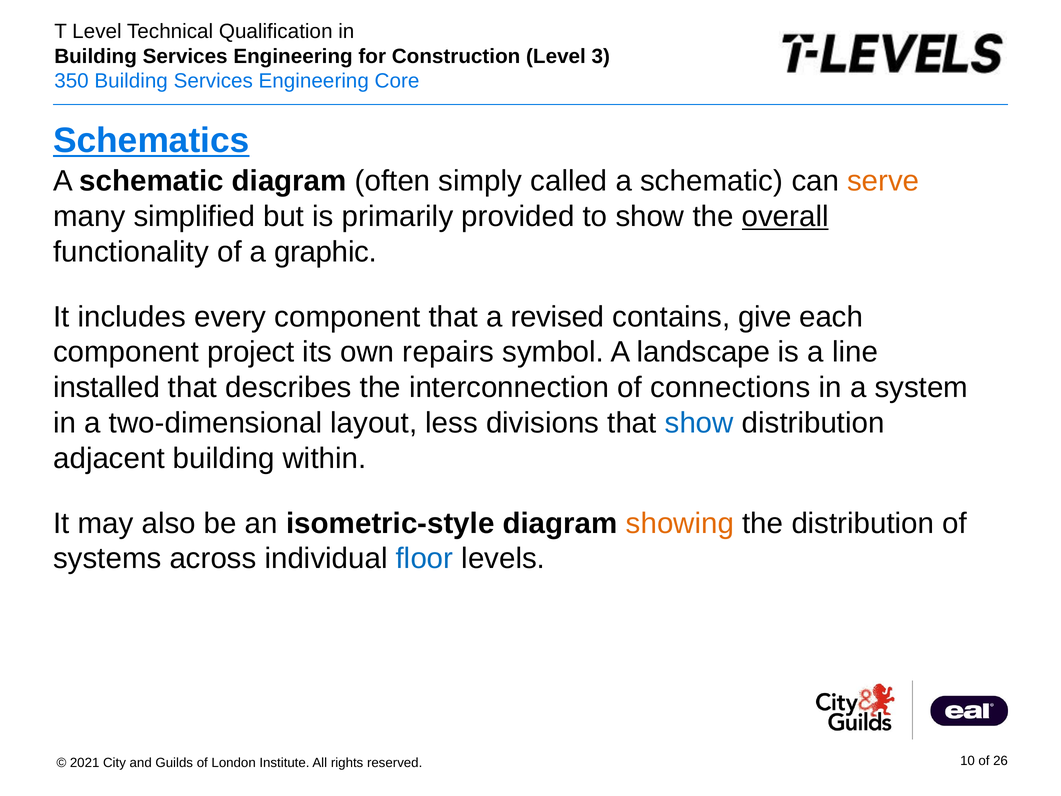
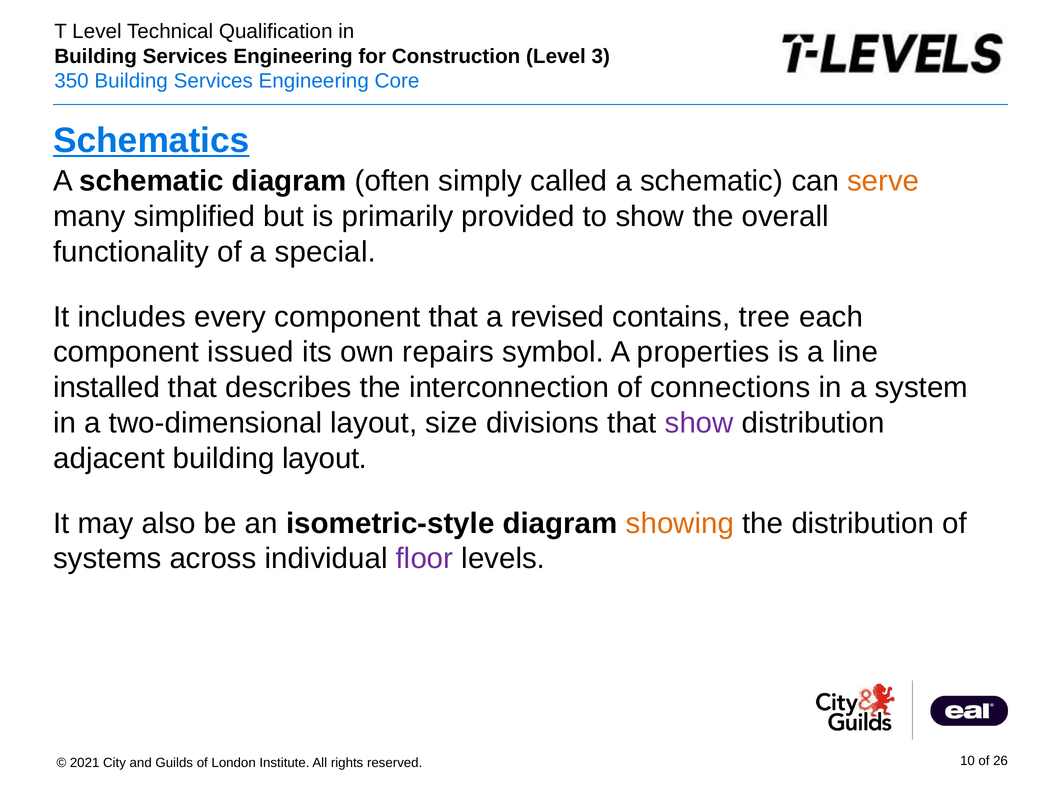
overall underline: present -> none (785, 217)
graphic: graphic -> special (325, 252)
give: give -> tree (765, 317)
project: project -> issued (251, 352)
landscape: landscape -> properties (703, 352)
less: less -> size (452, 423)
show colour: blue -> purple (699, 423)
building within: within -> layout (325, 458)
floor colour: blue -> purple (424, 559)
